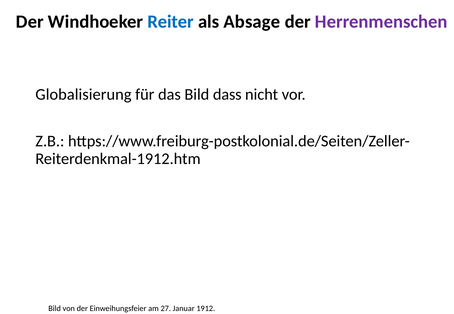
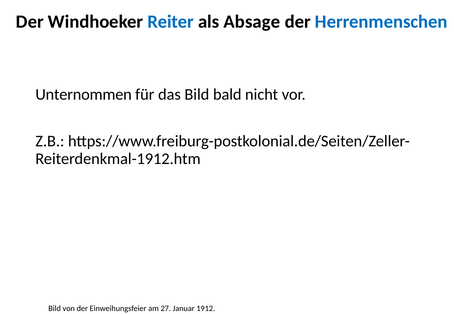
Herrenmenschen colour: purple -> blue (381, 22)
Globalisierung: Globalisierung -> Unternommen (84, 94)
dass: dass -> bald (227, 94)
